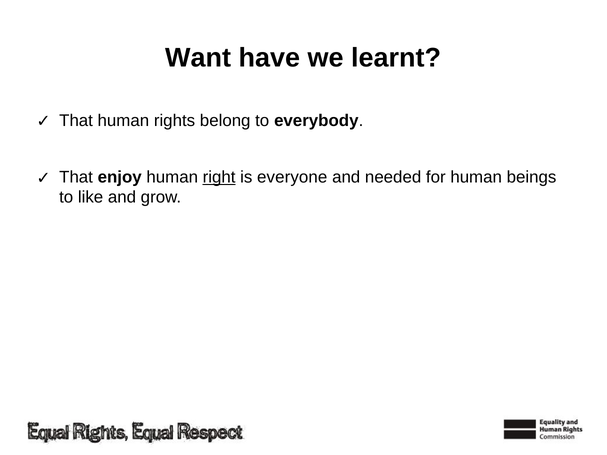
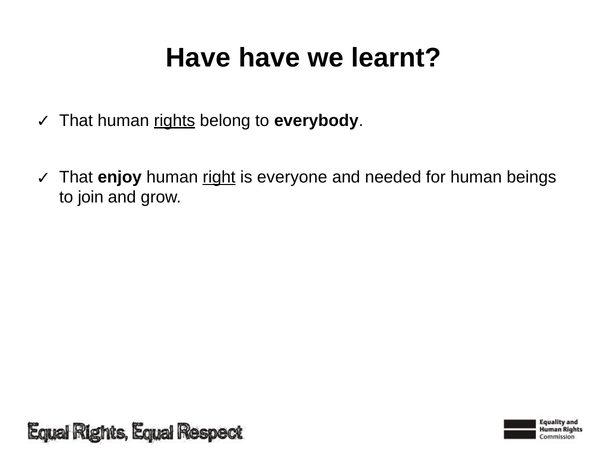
Want: Want -> Have (198, 58)
rights underline: none -> present (175, 121)
like: like -> join (91, 197)
